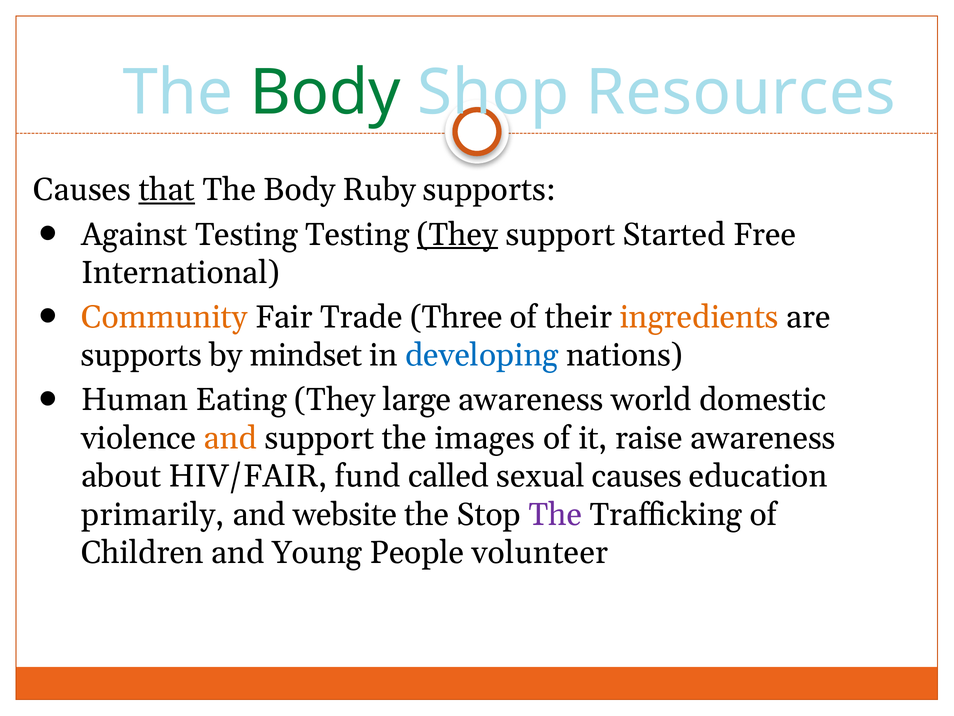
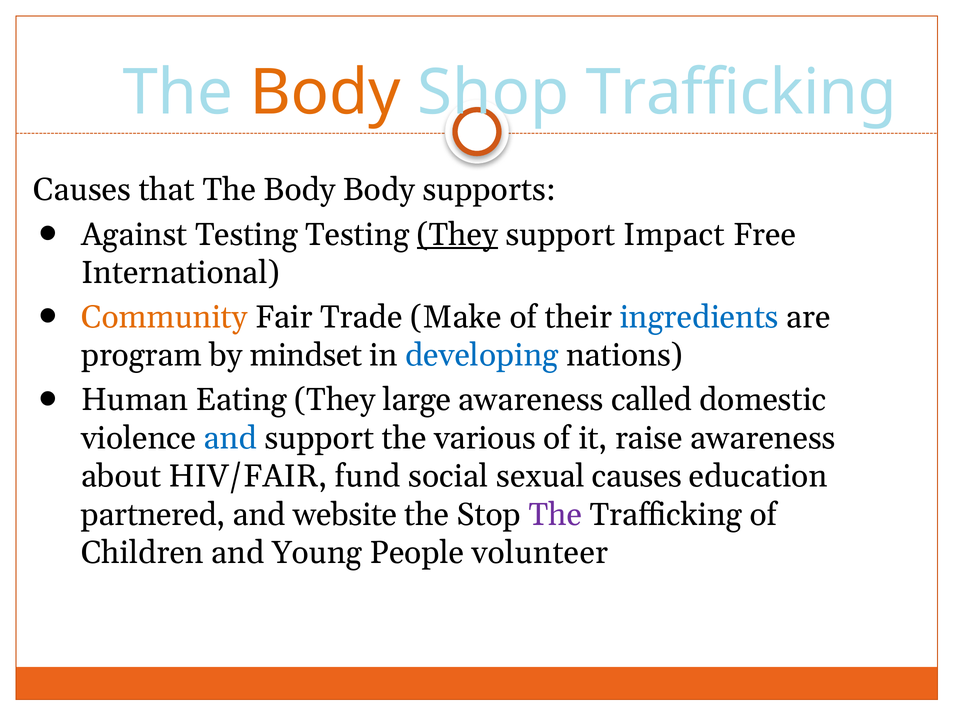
Body colour: green -> orange (325, 93)
Shop Resources: Resources -> Trafficking (741, 93)
that underline: present -> none (167, 190)
Body Ruby: Ruby -> Body (379, 190)
Started: Started -> Impact (674, 234)
Three: Three -> Make (456, 317)
ingredients colour: orange -> blue (699, 317)
supports: supports -> program (141, 355)
world: world -> called (652, 400)
and colour: orange -> blue (230, 438)
images: images -> various (485, 438)
called: called -> social (448, 476)
primarily: primarily -> partnered (153, 514)
